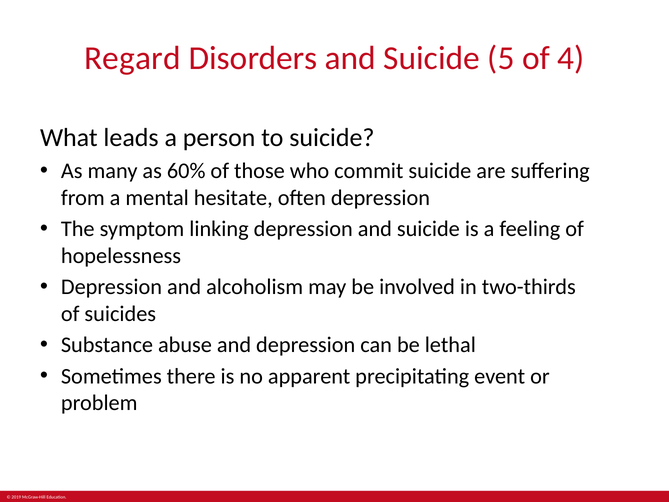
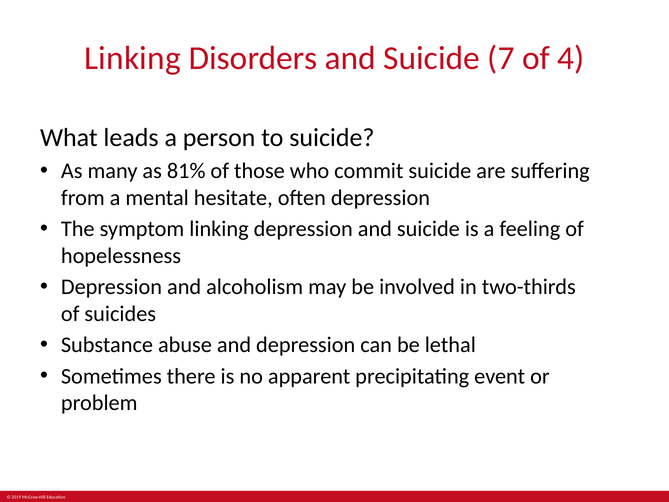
Regard: Regard -> Linking (132, 58)
5: 5 -> 7 (501, 58)
60%: 60% -> 81% (186, 171)
